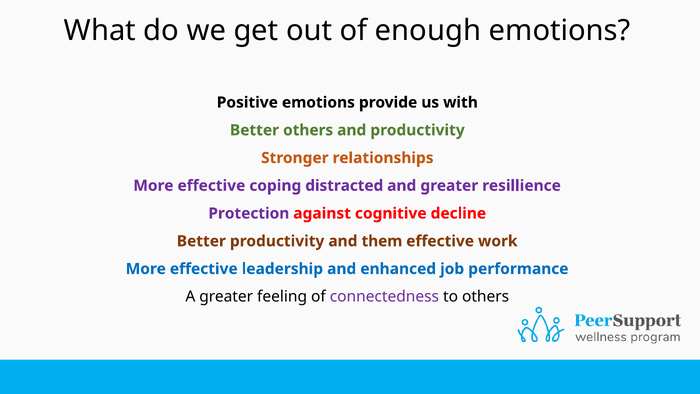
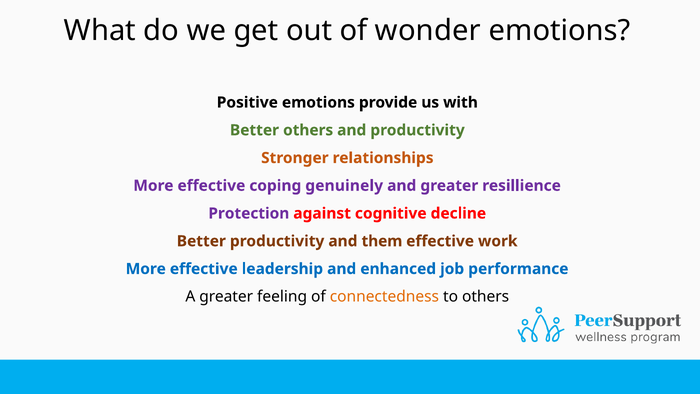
enough: enough -> wonder (428, 31)
distracted: distracted -> genuinely (344, 186)
connectedness colour: purple -> orange (384, 296)
